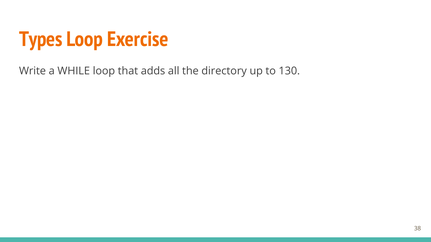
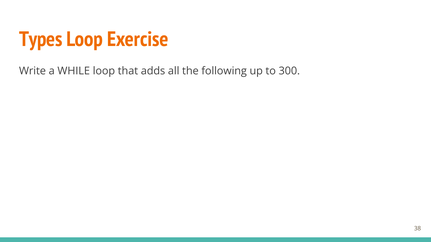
directory: directory -> following (224, 71)
130: 130 -> 300 (289, 71)
